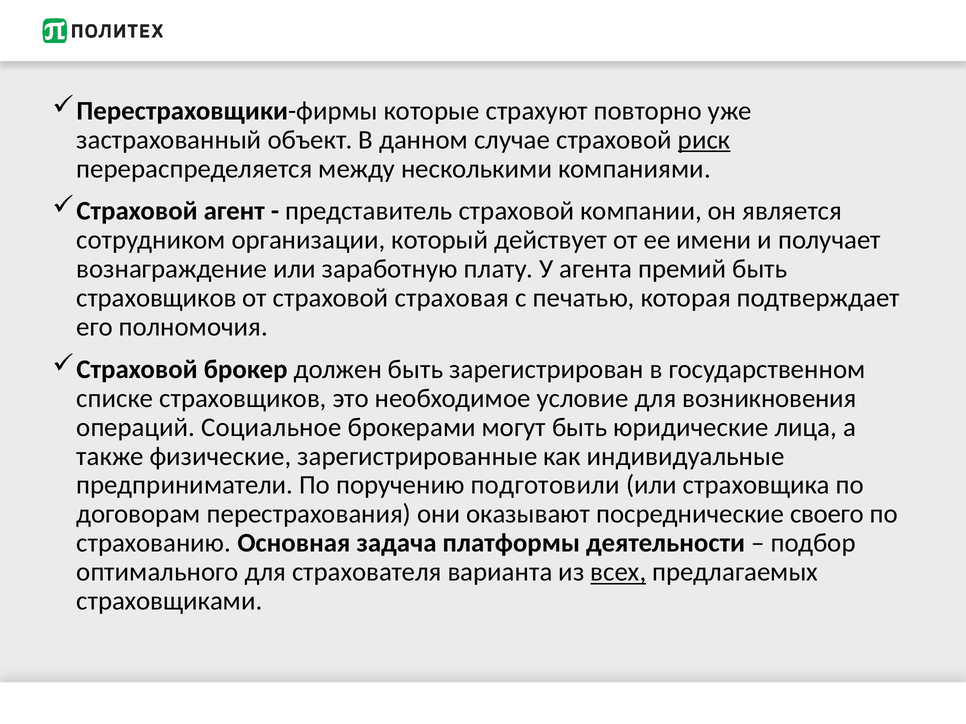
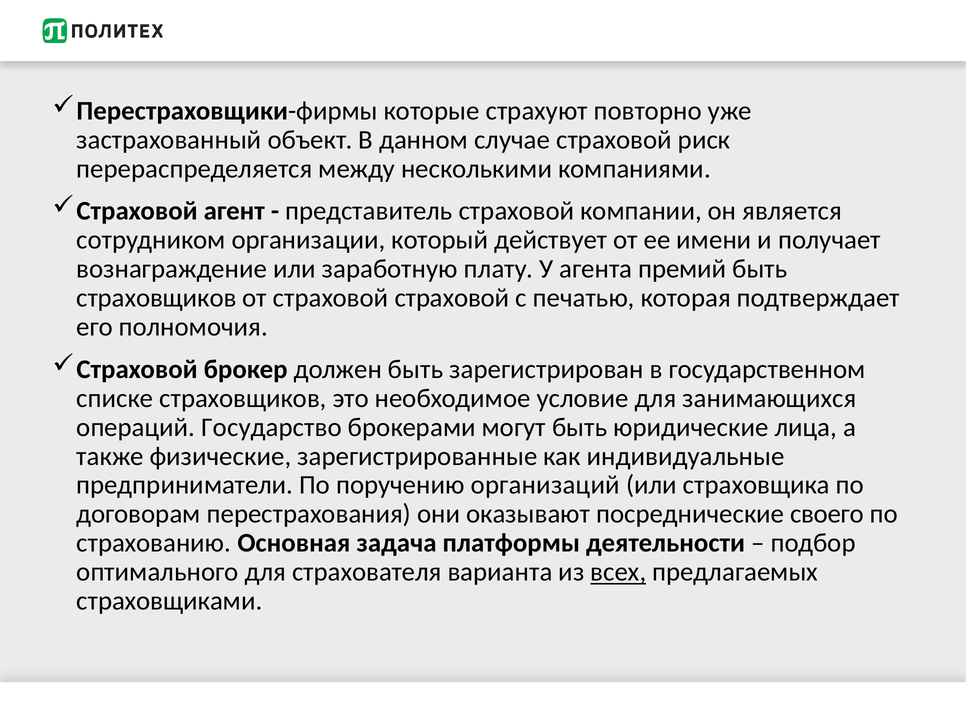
риск underline: present -> none (704, 140)
страховой страховая: страховая -> страховой (452, 298)
возникновения: возникновения -> занимающихся (769, 399)
Социальное: Социальное -> Государство (272, 428)
подготовили: подготовили -> организаций (545, 485)
